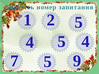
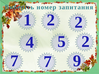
5: 5 -> 2 (79, 22)
4 4: 4 -> 2 (86, 42)
7 5: 5 -> 7 (48, 62)
